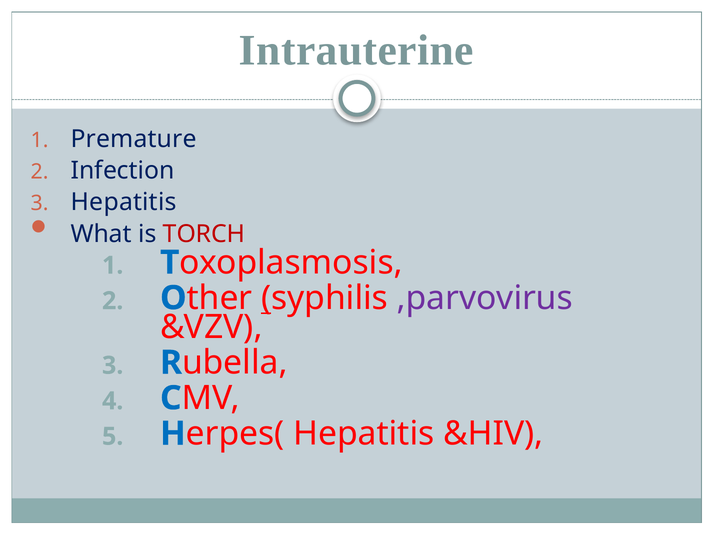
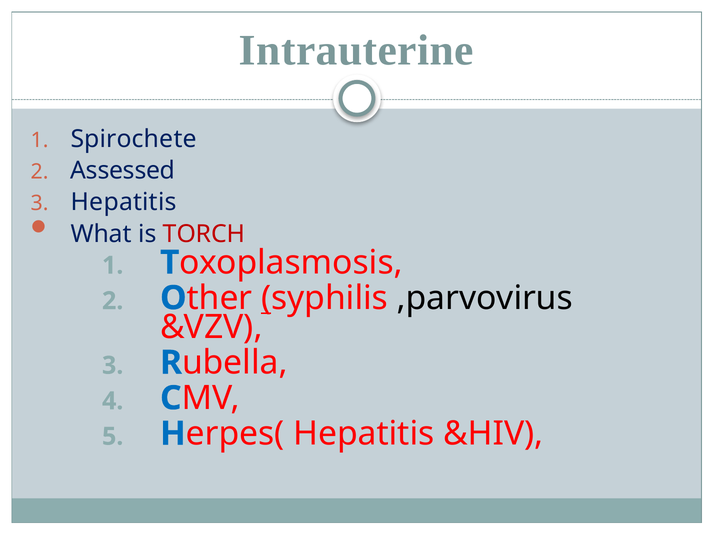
Premature: Premature -> Spirochete (134, 139)
Infection: Infection -> Assessed (123, 171)
,parvovirus colour: purple -> black (485, 298)
